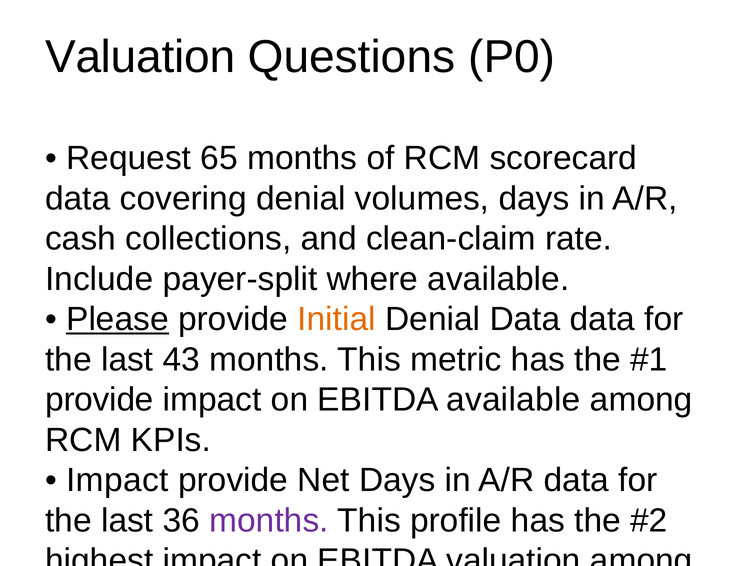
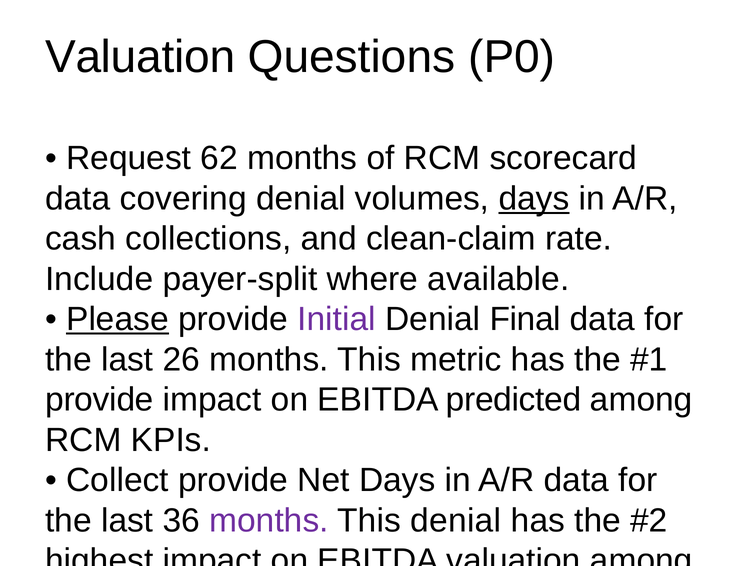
65: 65 -> 62 (219, 158)
days underline: none -> present (534, 199)
Initial colour: orange -> purple (337, 319)
Denial Data: Data -> Final (525, 319)
43: 43 -> 26 (181, 360)
EBITDA available: available -> predicted (514, 400)
Impact: Impact -> Collect (117, 481)
This profile: profile -> denial (456, 521)
